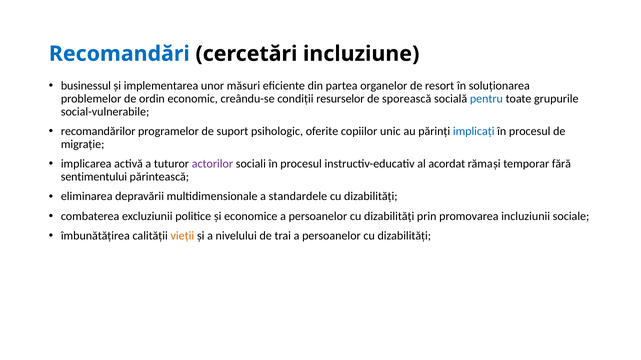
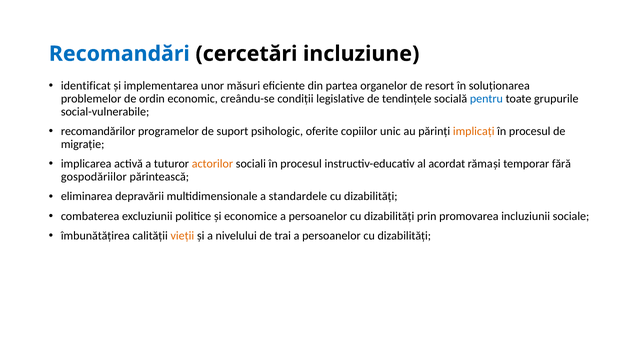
businessul: businessul -> identificat (86, 86)
resurselor: resurselor -> legislative (340, 99)
sporească: sporească -> tendințele (407, 99)
implicați colour: blue -> orange (474, 132)
actorilor colour: purple -> orange (212, 164)
sentimentului: sentimentului -> gospodăriilor (94, 177)
